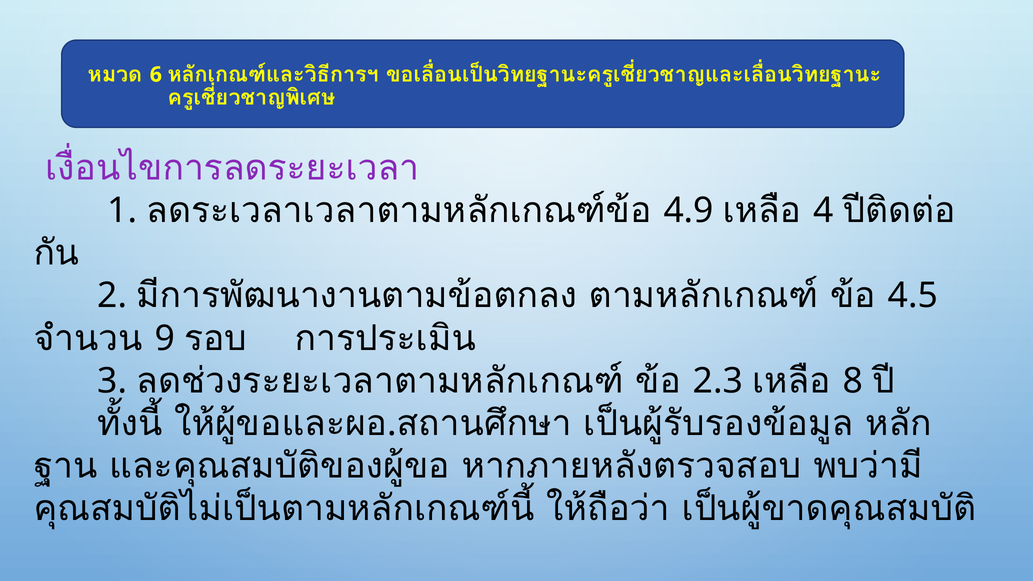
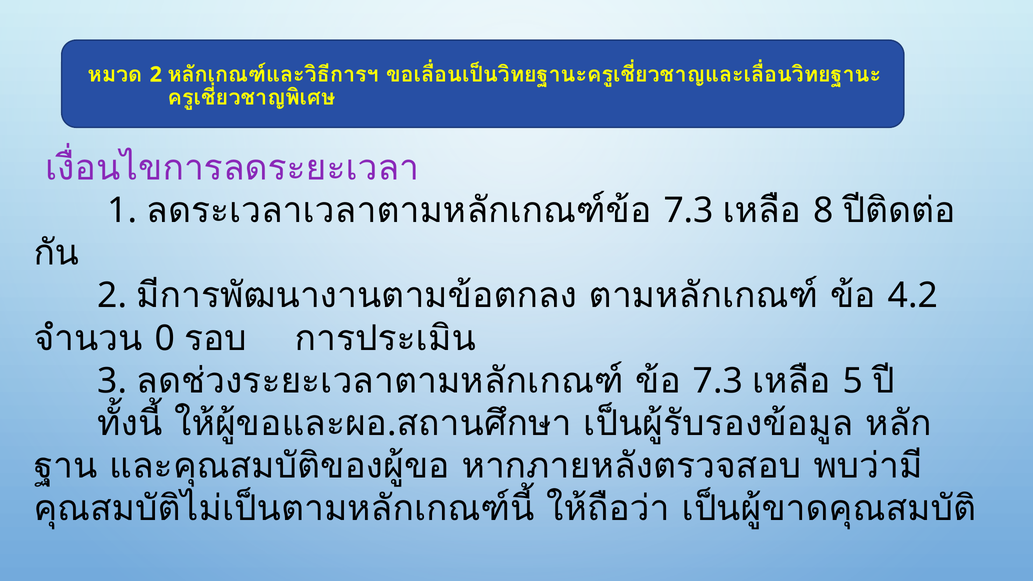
6: 6 -> 2 (156, 75)
4.9: 4.9 -> 7.3 (689, 211)
4: 4 -> 8 (823, 211)
4.5: 4.5 -> 4.2 (913, 296)
9: 9 -> 0 (165, 338)
2.3: 2.3 -> 7.3 (718, 381)
8: 8 -> 5 (853, 381)
